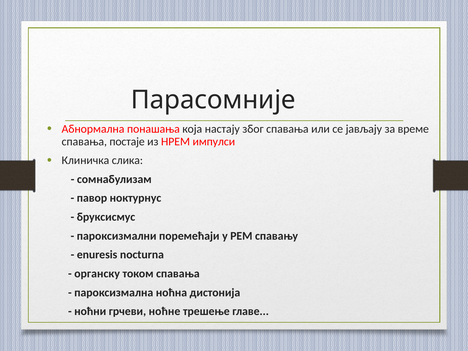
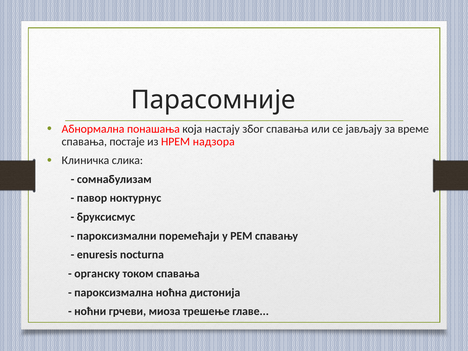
импулси: импулси -> надзора (214, 141)
ноћне: ноћне -> миоза (165, 311)
